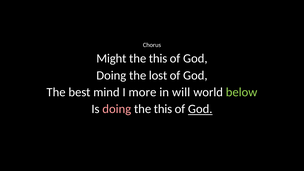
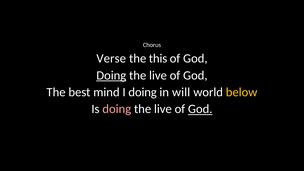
Might: Might -> Verse (111, 59)
Doing underline: none -> present (111, 75)
lost: lost -> live (158, 75)
I more: more -> doing (143, 92)
below colour: light green -> yellow (242, 92)
this: this -> live (163, 109)
